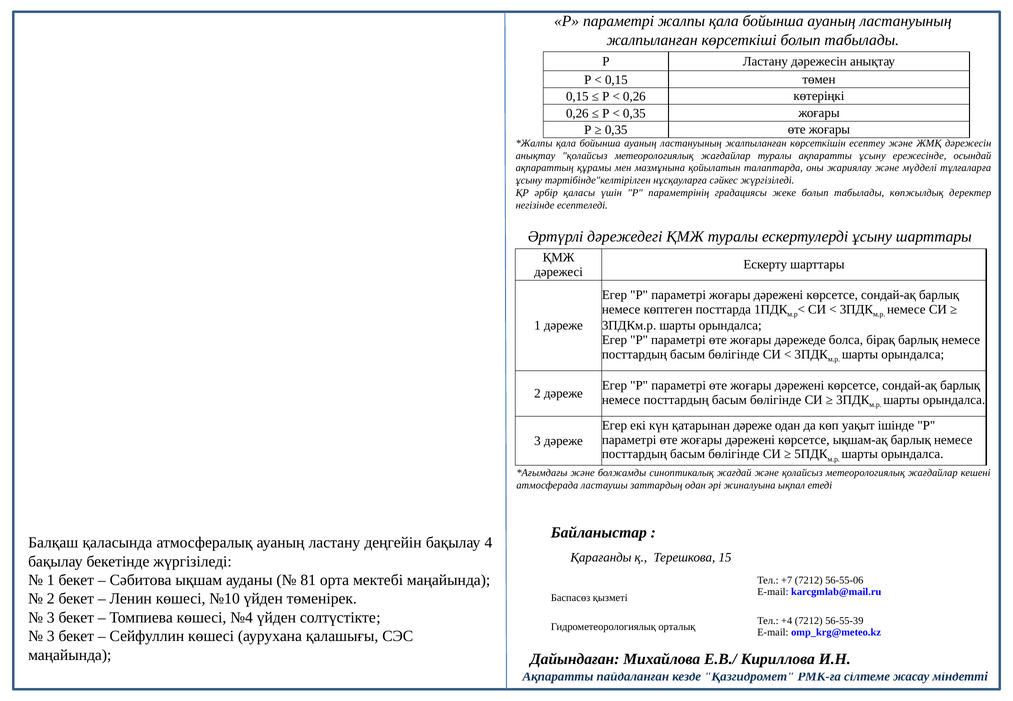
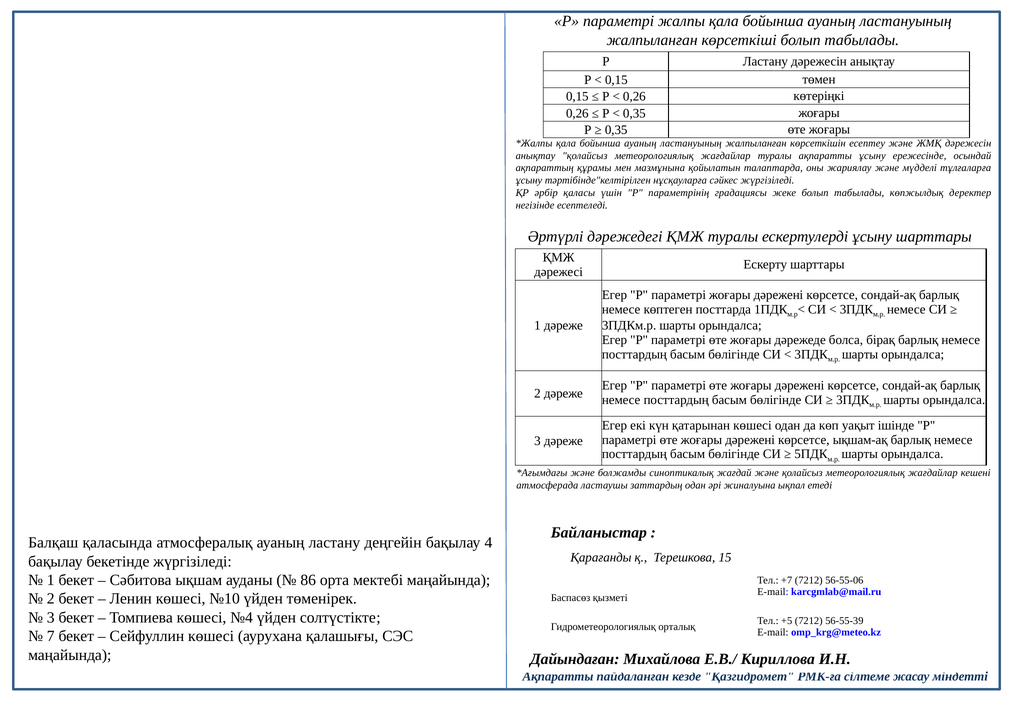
қатарынан дәреже: дәреже -> көшесі (752, 426)
81: 81 -> 86 (308, 580)
+4: +4 -> +5 (787, 621)
3: 3 -> 7 (51, 636)
